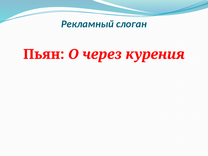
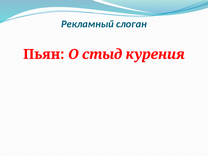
через: через -> стыд (102, 54)
